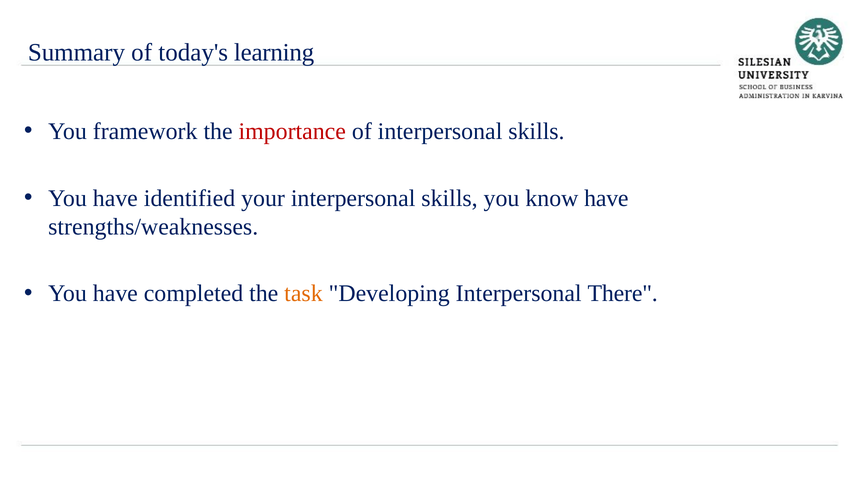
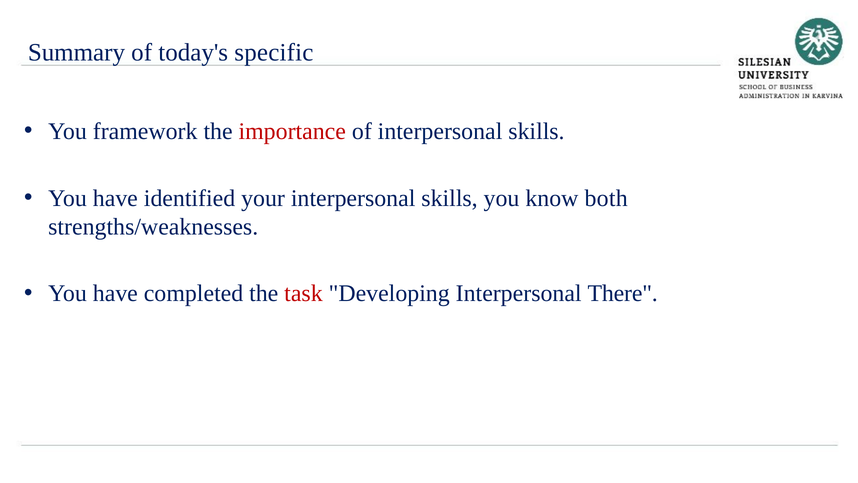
learning: learning -> specific (274, 53)
know have: have -> both (606, 198)
task colour: orange -> red (303, 293)
